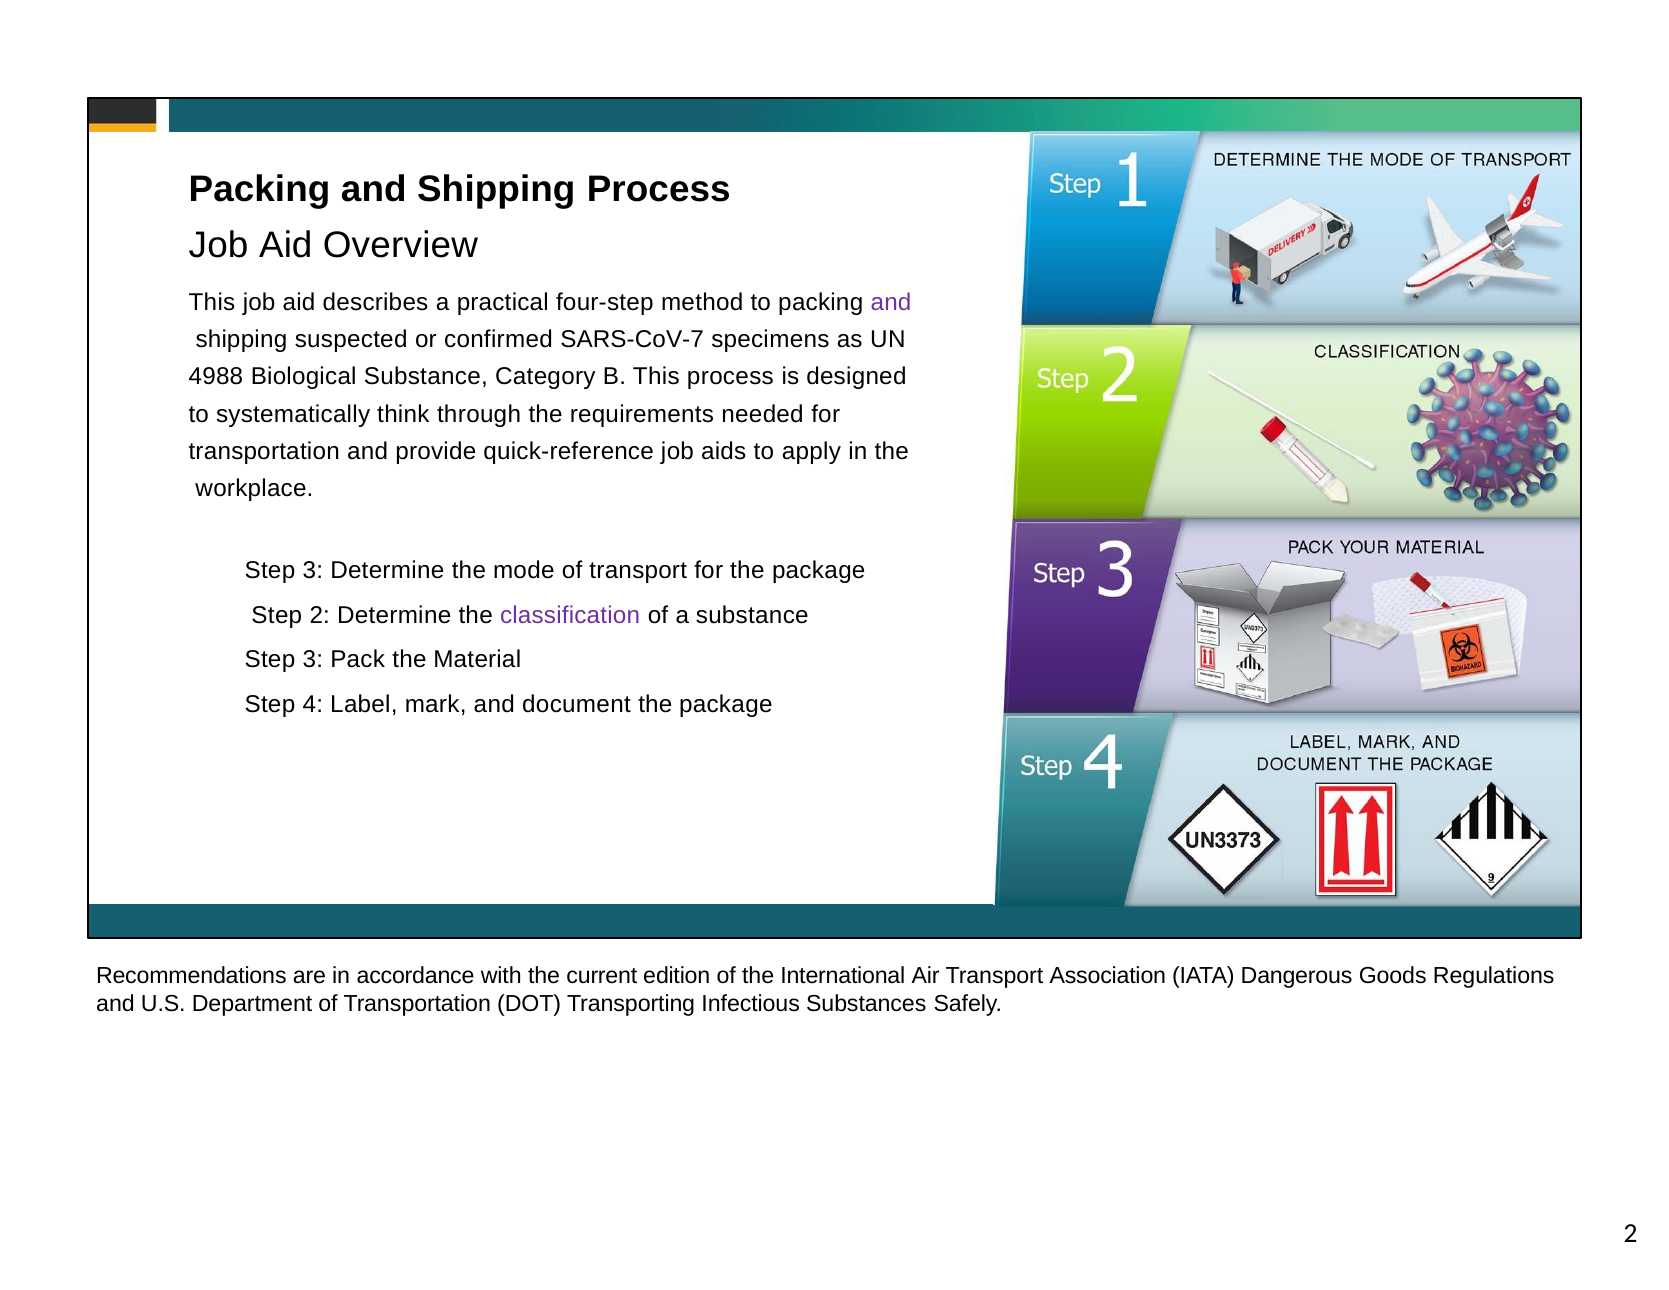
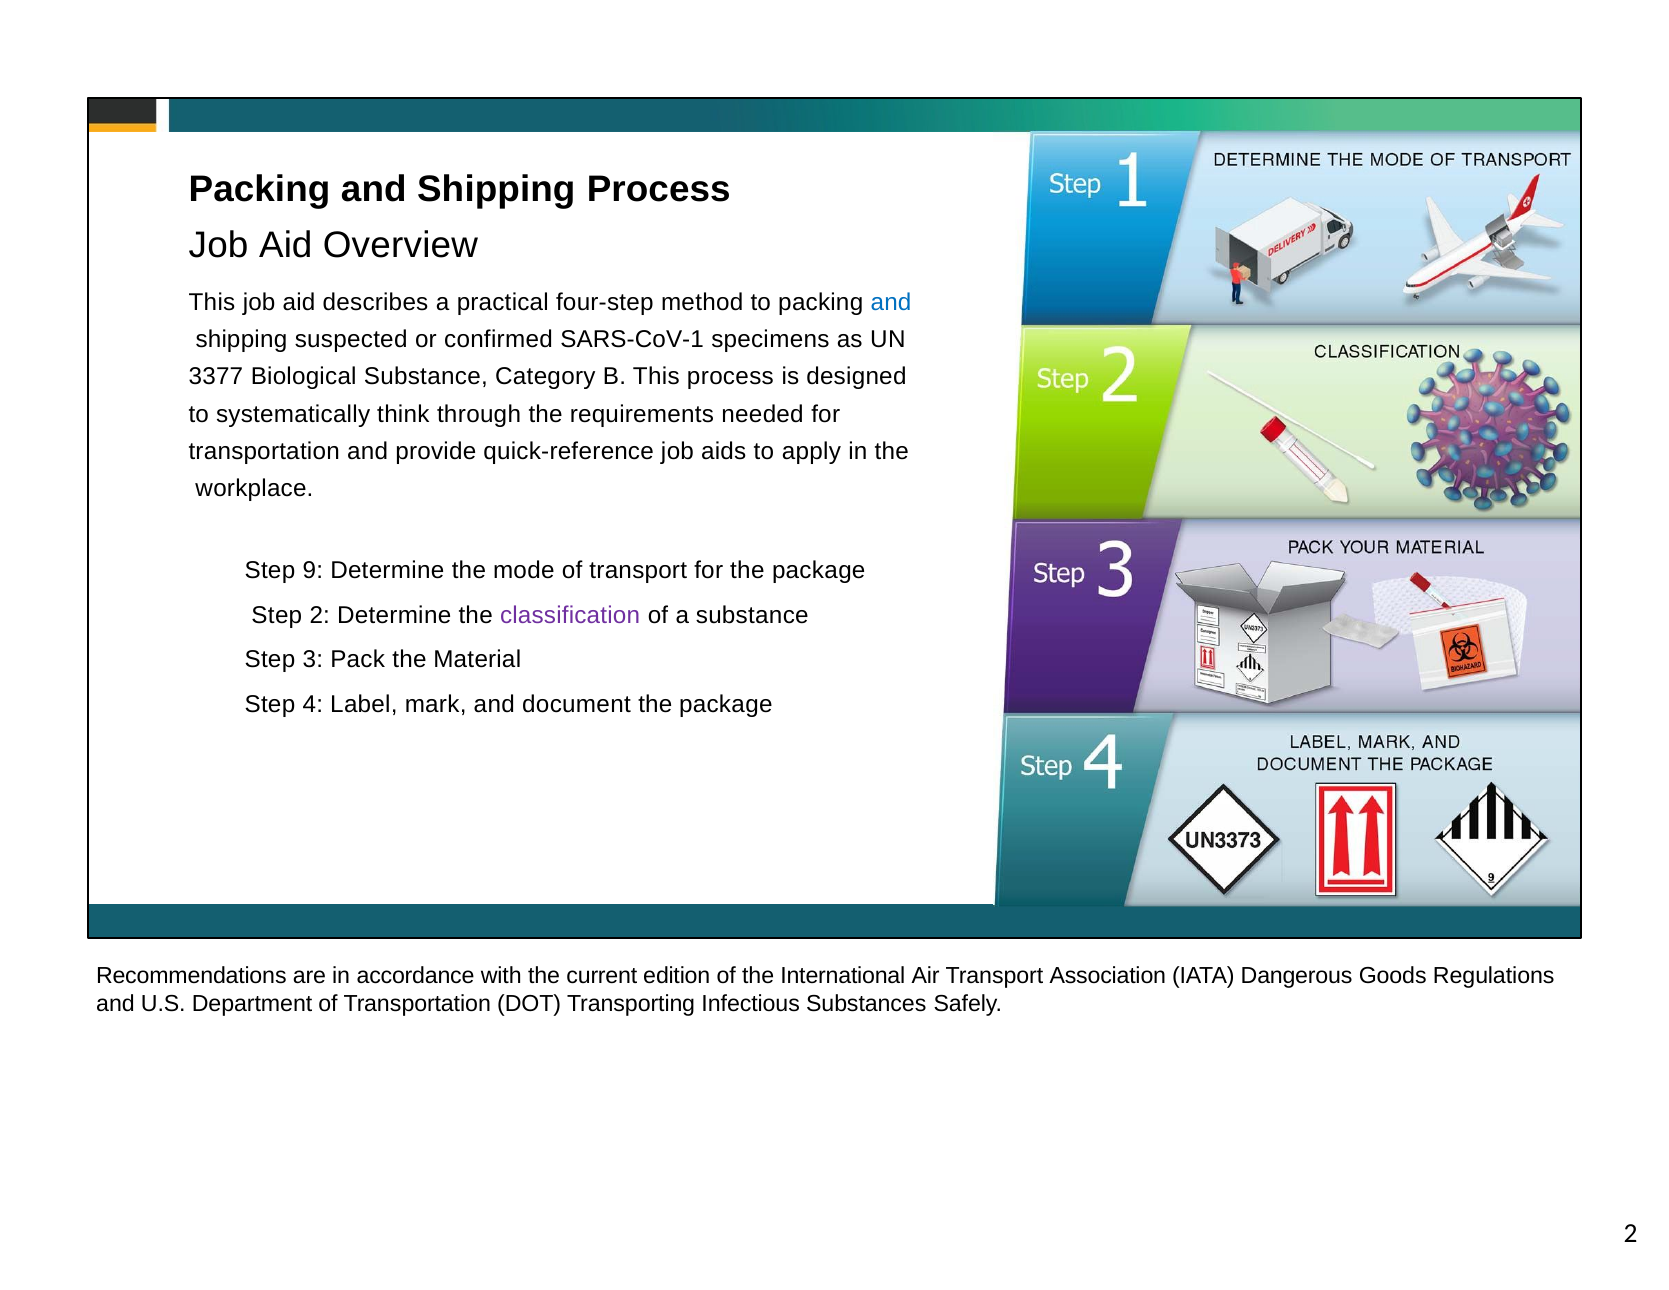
and colour: purple -> blue (891, 302)
SARS-CoV-7: SARS-CoV-7 -> SARS-CoV-1 (632, 340)
4988: 4988 -> 3377 (216, 377)
3: 3 -> 9 (313, 570)
